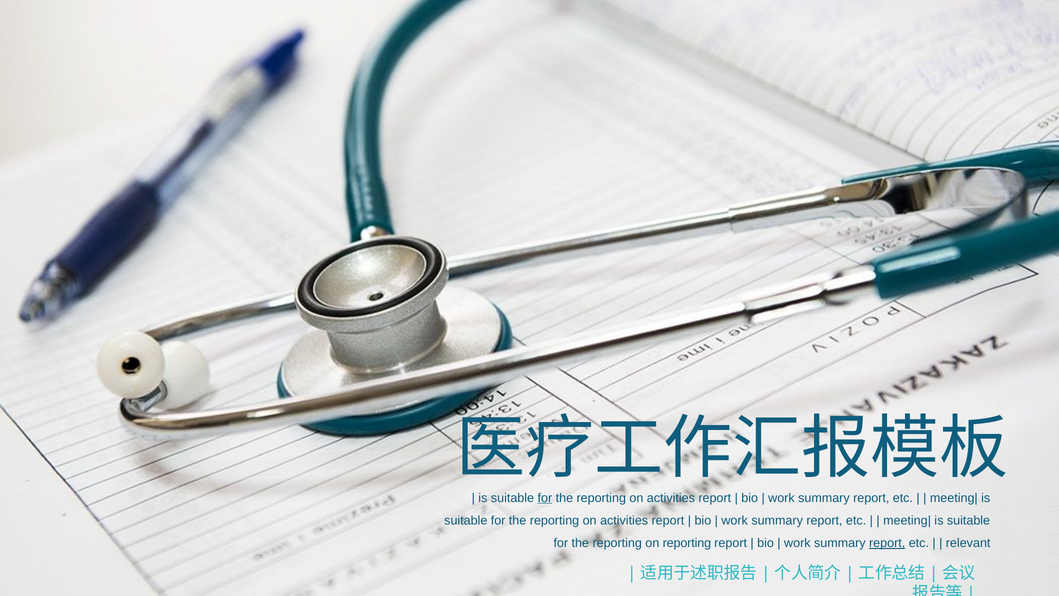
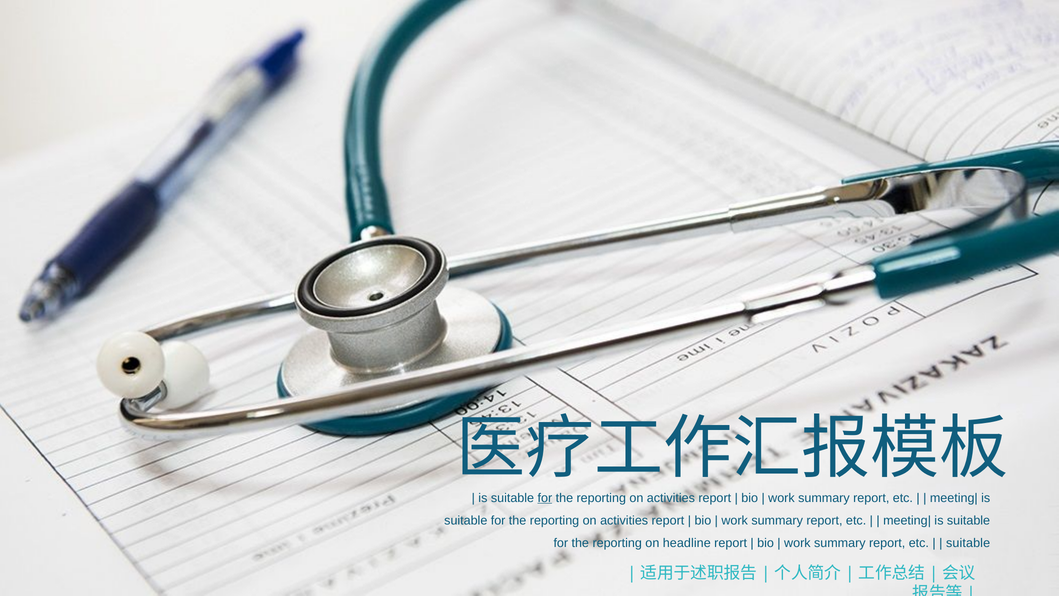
on reporting: reporting -> headline (687, 543)
report underline: present -> none (887, 543)
relevant: relevant -> suitable (968, 543)
